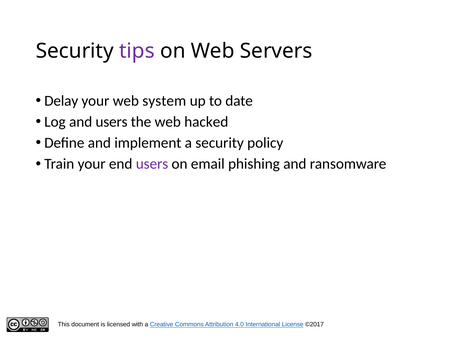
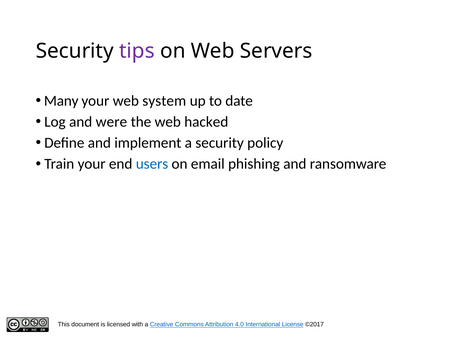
Delay: Delay -> Many (61, 101)
and users: users -> were (111, 122)
users colour: purple -> blue (152, 164)
